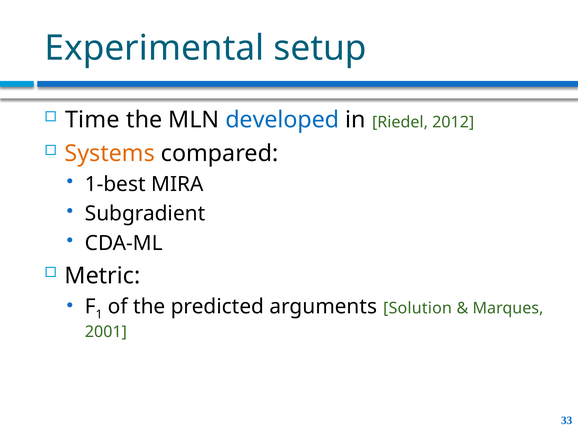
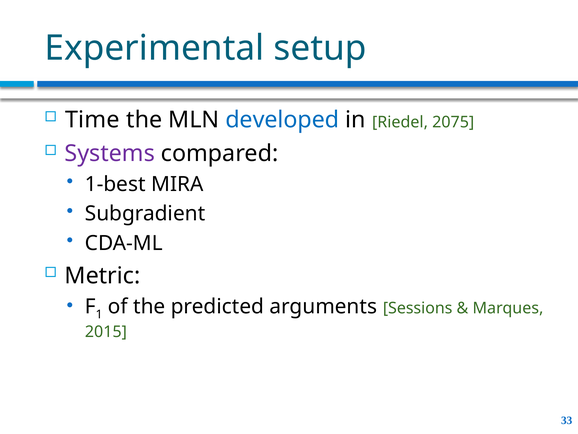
2012: 2012 -> 2075 (453, 122)
Systems colour: orange -> purple (110, 153)
Solution: Solution -> Sessions (418, 308)
2001: 2001 -> 2015 (106, 331)
